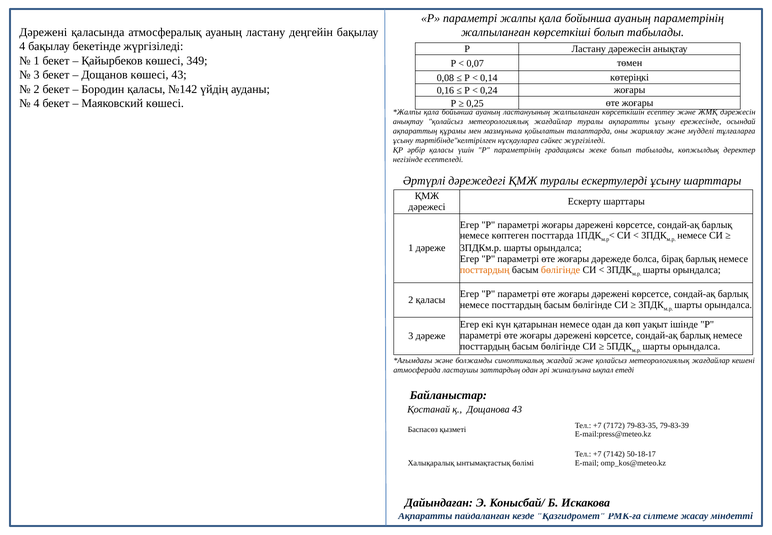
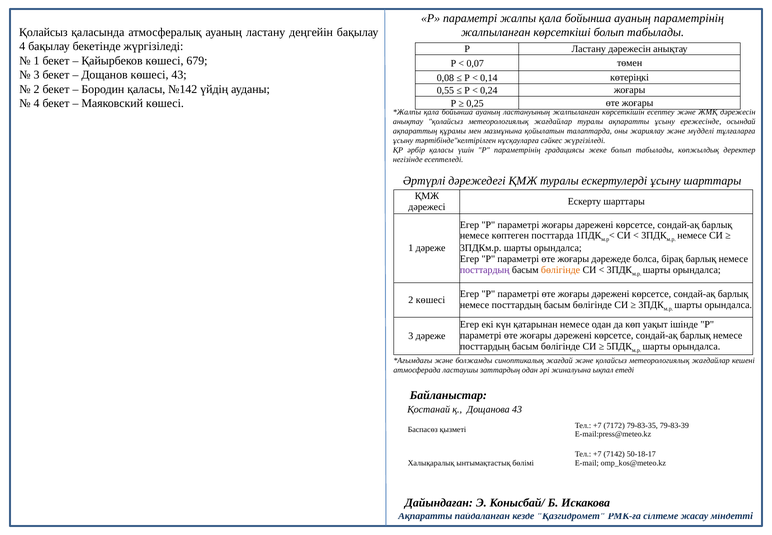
Дәрежені: Дәрежені -> Қолайсыз (43, 32)
349: 349 -> 679 (197, 61)
0,16: 0,16 -> 0,55 (445, 90)
посттардың colour: orange -> purple (485, 270)
2 қаласы: қаласы -> көшесі (431, 300)
